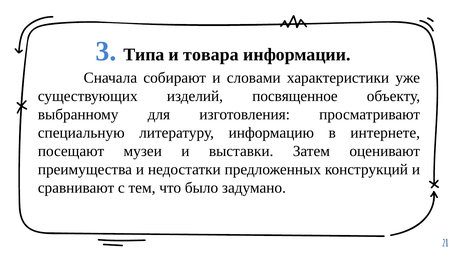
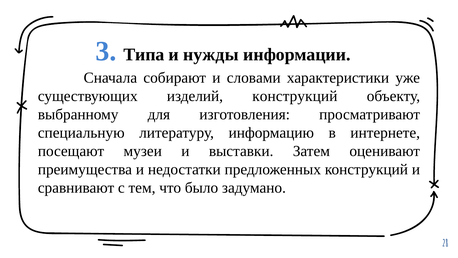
товара: товара -> нужды (211, 54)
изделий посвященное: посвященное -> конструкций (295, 96)
